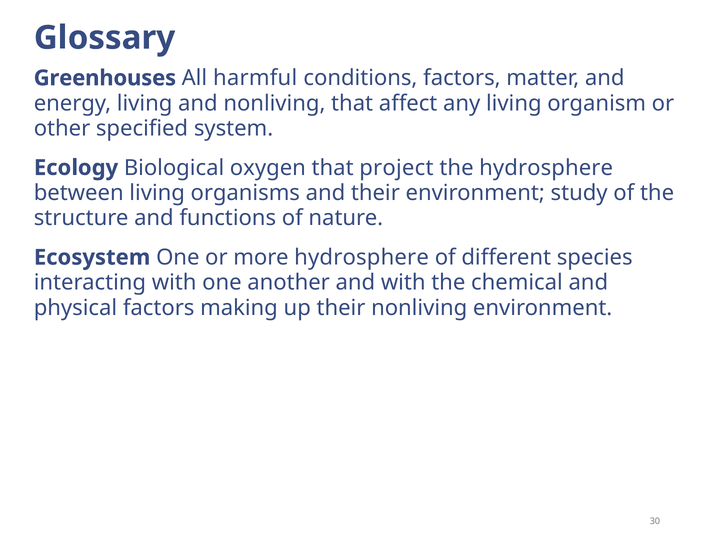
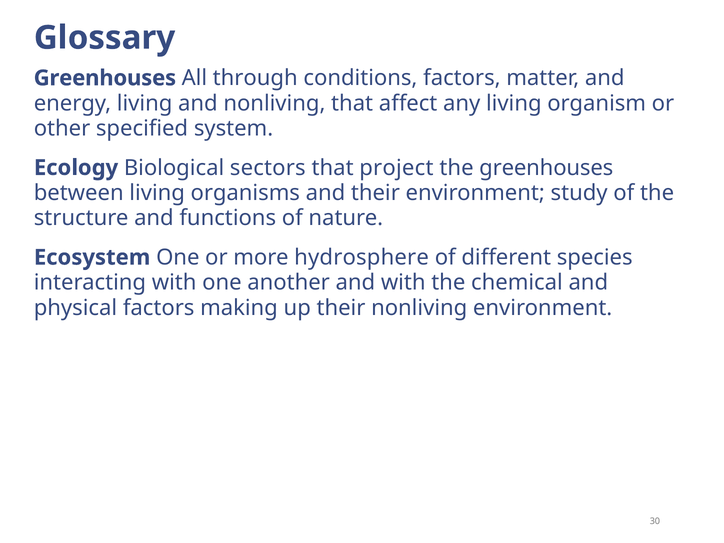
harmful: harmful -> through (255, 78)
oxygen: oxygen -> sectors (268, 168)
the hydrosphere: hydrosphere -> greenhouses (546, 168)
